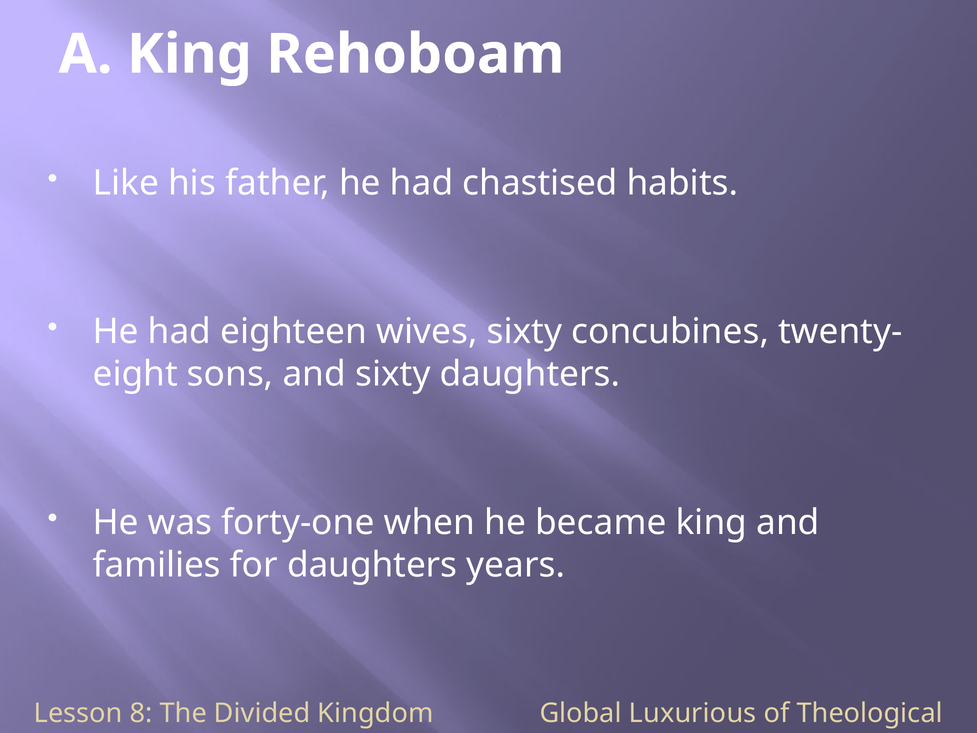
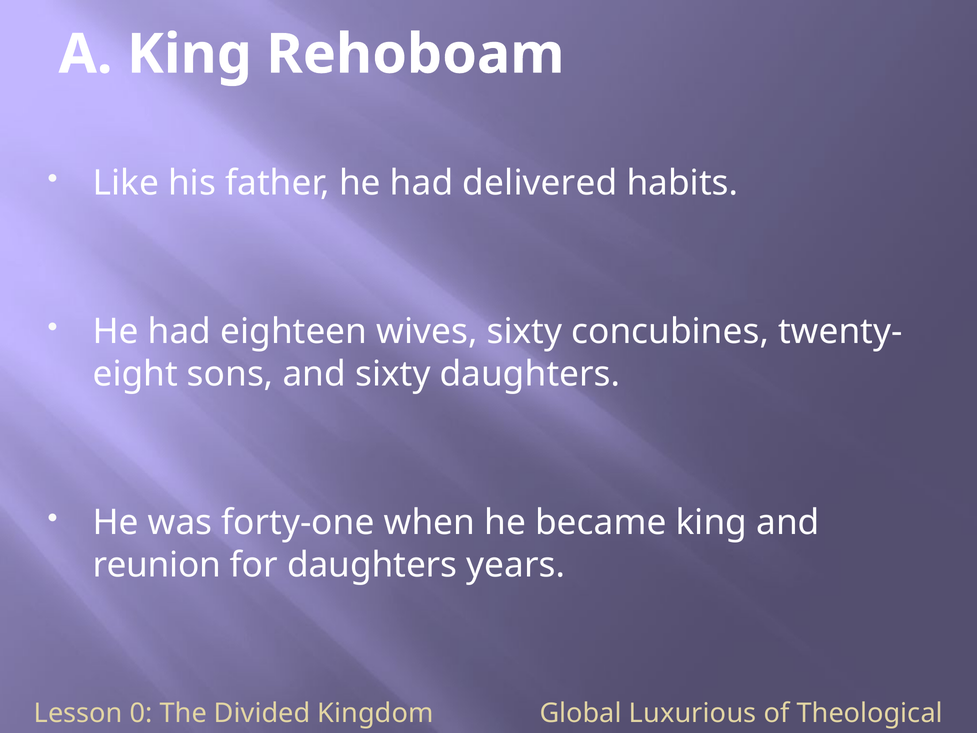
chastised: chastised -> delivered (540, 183)
families: families -> reunion (157, 565)
8: 8 -> 0 (141, 713)
